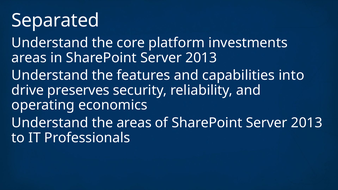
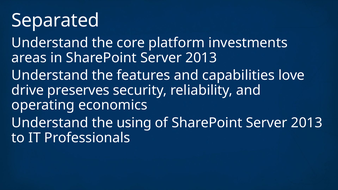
into: into -> love (292, 75)
the areas: areas -> using (134, 123)
